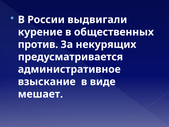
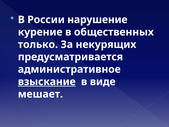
выдвигали: выдвигали -> нарушение (97, 20)
против: против -> только (38, 44)
взыскание underline: none -> present (47, 82)
